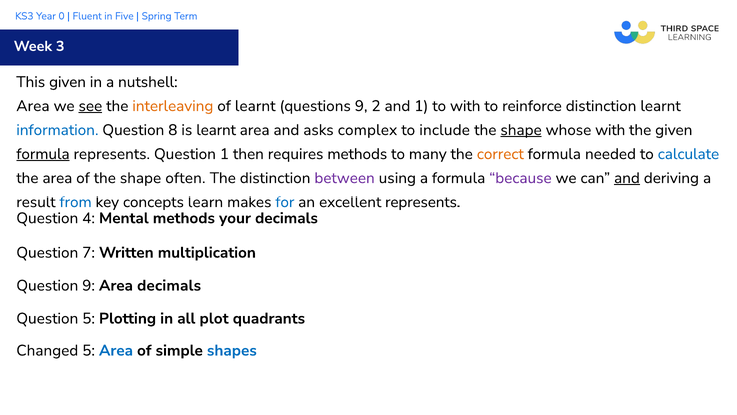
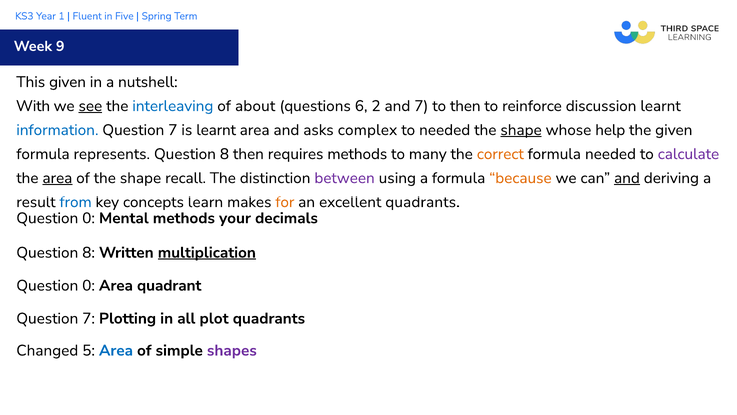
0: 0 -> 1 (62, 16)
3: 3 -> 9 (60, 46)
Area: Area -> With (33, 106)
interleaving colour: orange -> blue (173, 106)
of learnt: learnt -> about (255, 106)
questions 9: 9 -> 6 (361, 106)
and 1: 1 -> 7 (421, 106)
to with: with -> then (465, 106)
reinforce distinction: distinction -> discussion (601, 106)
8: 8 -> 7 (173, 130)
to include: include -> needed (445, 130)
whose with: with -> help (610, 130)
formula underline: present -> none (43, 154)
represents Question 1: 1 -> 8 (224, 154)
calculate colour: blue -> purple (688, 154)
area underline: none -> present (57, 178)
often: often -> recall (186, 178)
because colour: purple -> orange (520, 178)
for colour: blue -> orange (285, 202)
excellent represents: represents -> quadrants (423, 202)
4: 4 -> 0 (89, 218)
7: 7 -> 8 (89, 252)
multiplication underline: none -> present (207, 252)
9: 9 -> 0 (89, 285)
Area decimals: decimals -> quadrant (169, 285)
5: 5 -> 7 (89, 318)
shapes colour: blue -> purple (232, 350)
